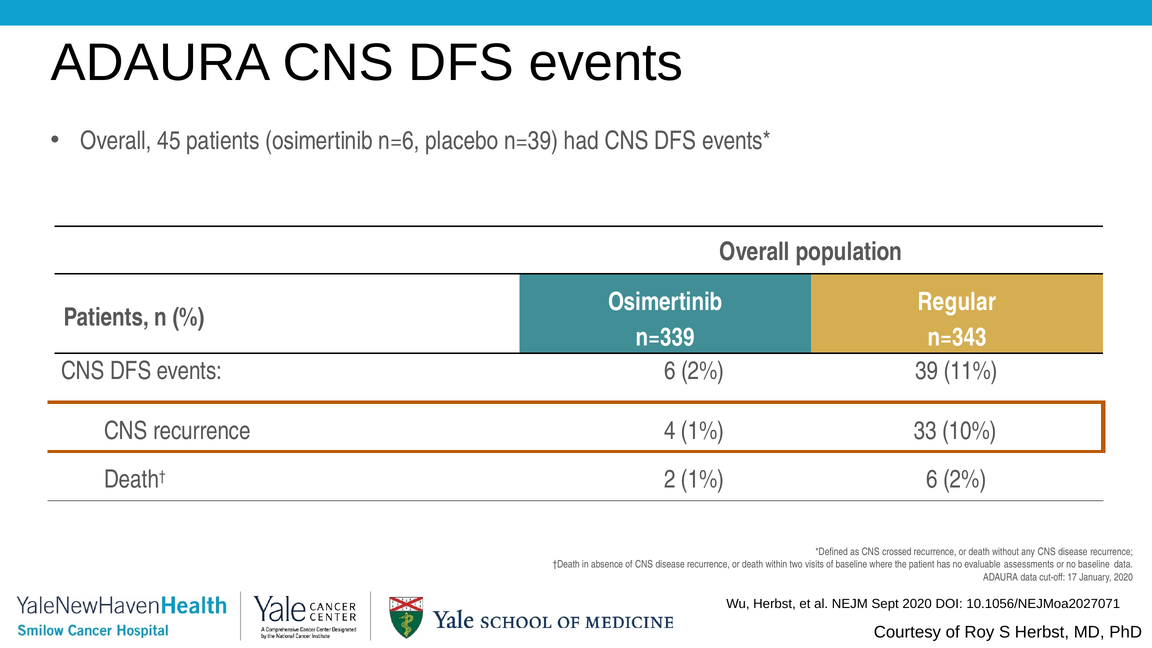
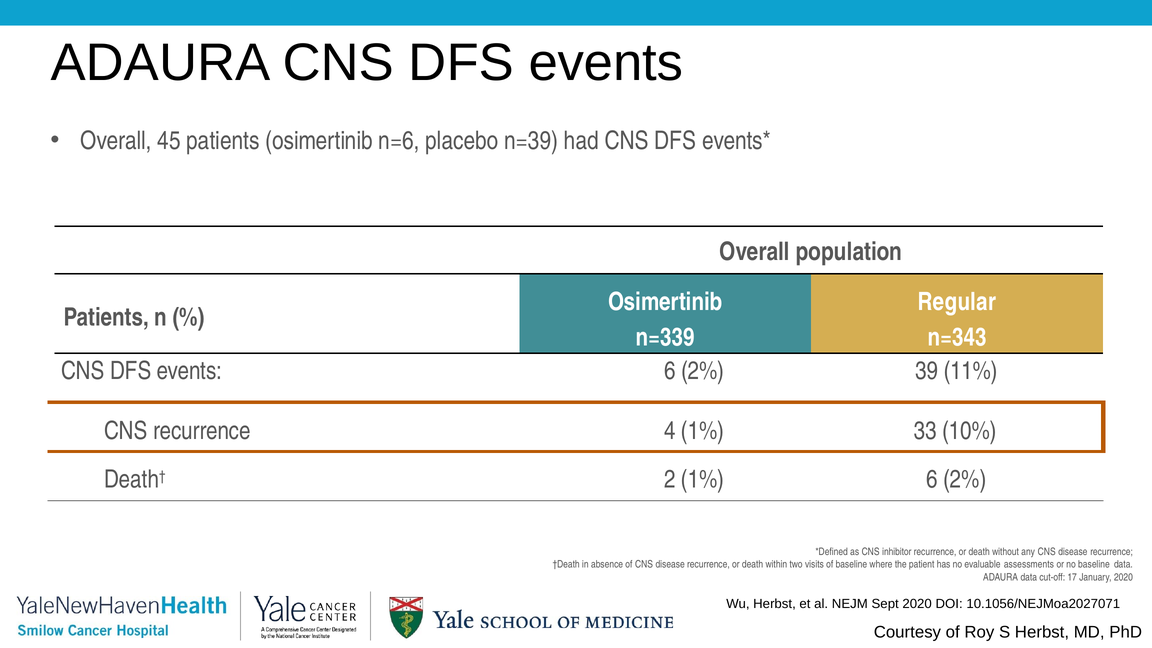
crossed: crossed -> inhibitor (897, 552)
